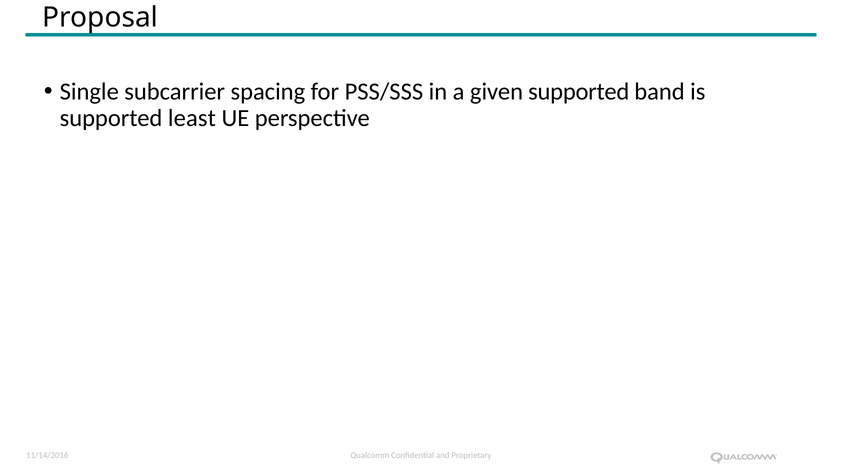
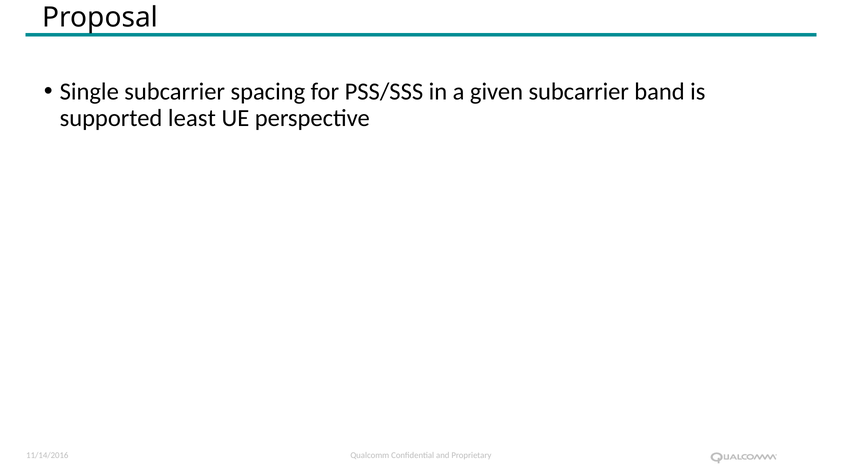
given supported: supported -> subcarrier (579, 91)
